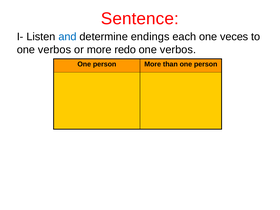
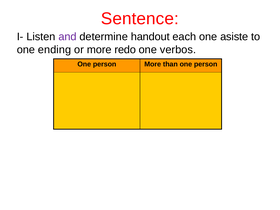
and colour: blue -> purple (67, 37)
endings: endings -> handout (150, 37)
veces: veces -> asiste (234, 37)
verbos: verbos -> ending (55, 50)
